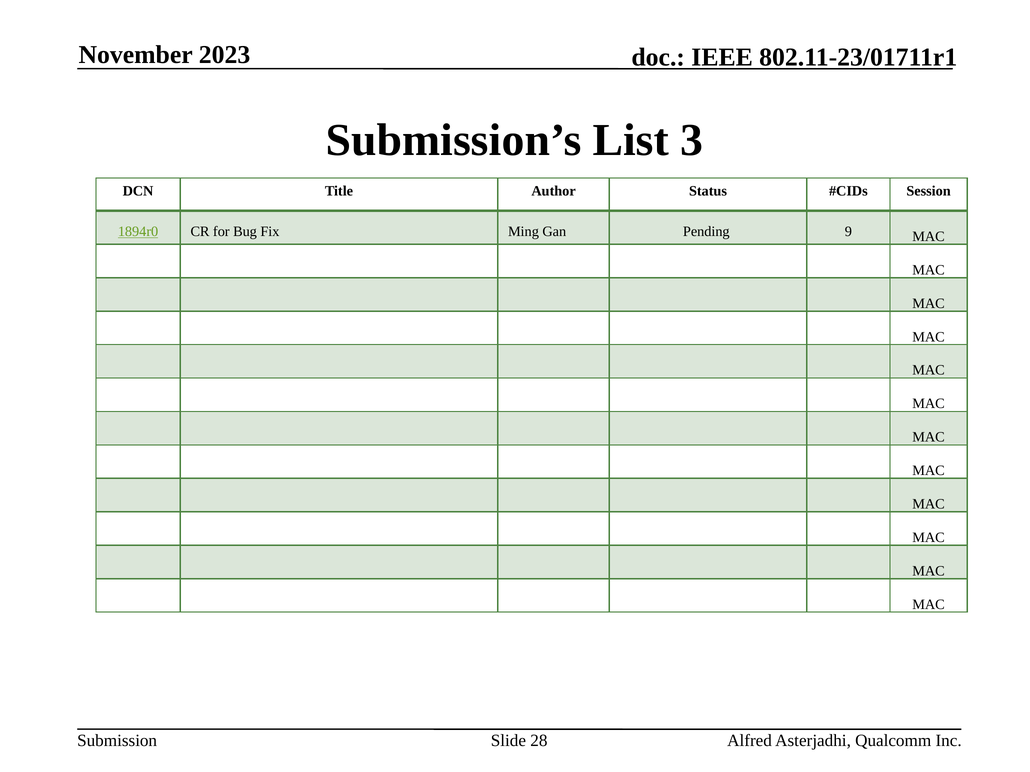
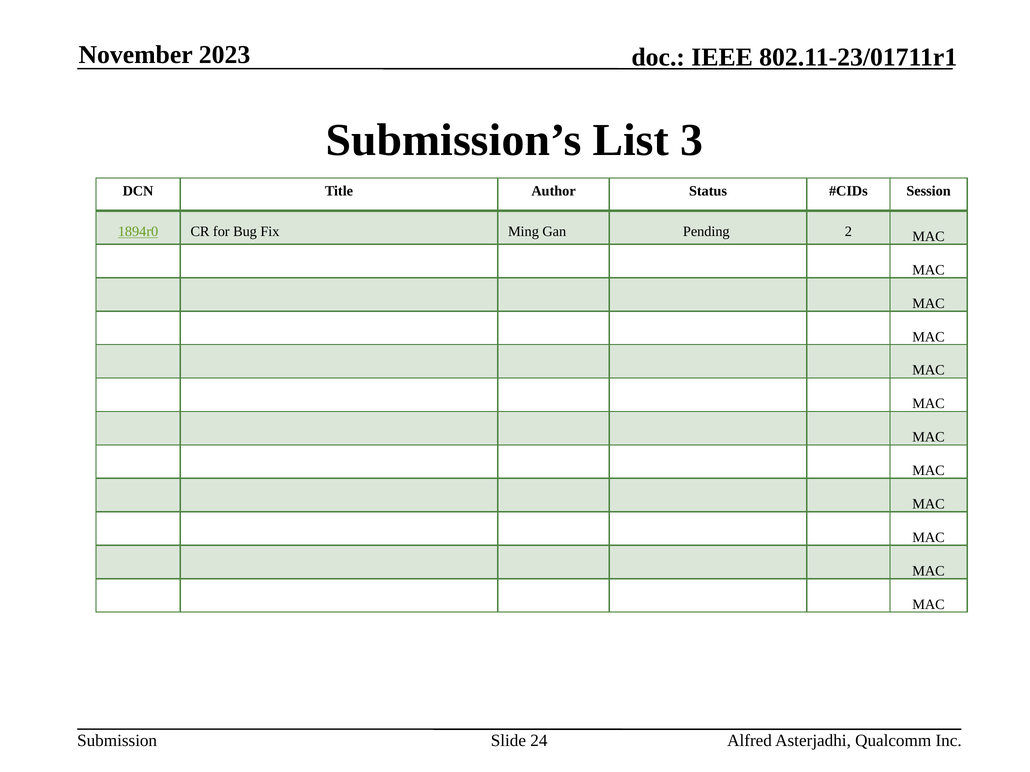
9: 9 -> 2 (848, 232)
28: 28 -> 24 (539, 741)
